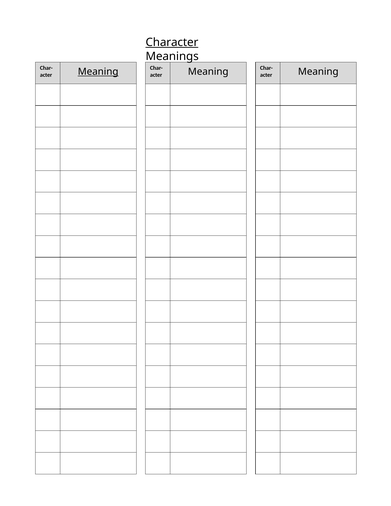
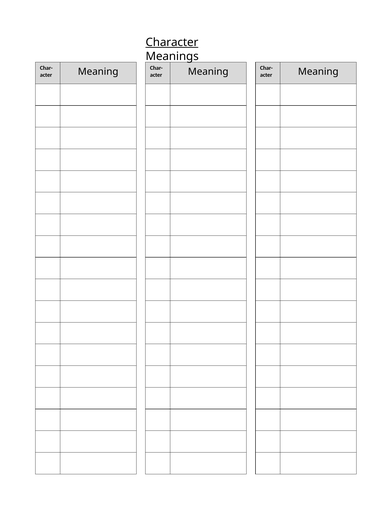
Meaning underline: present -> none (98, 72)
